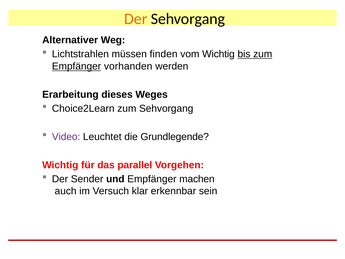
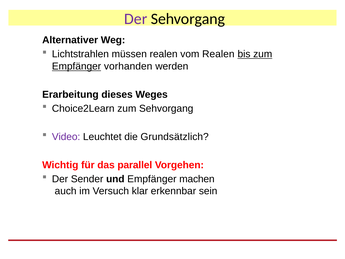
Der colour: orange -> purple (136, 19)
müssen finden: finden -> realen (164, 54)
vom Wichtig: Wichtig -> Realen (218, 54)
Grundlegende: Grundlegende -> Grundsätzlich (175, 137)
